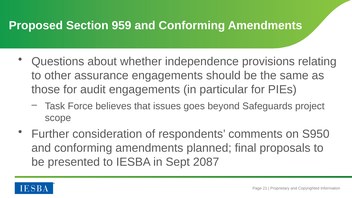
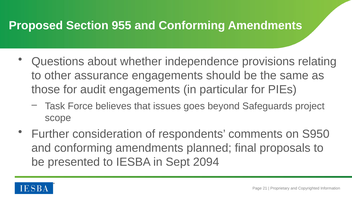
959: 959 -> 955 (122, 25)
2087: 2087 -> 2094 (206, 162)
